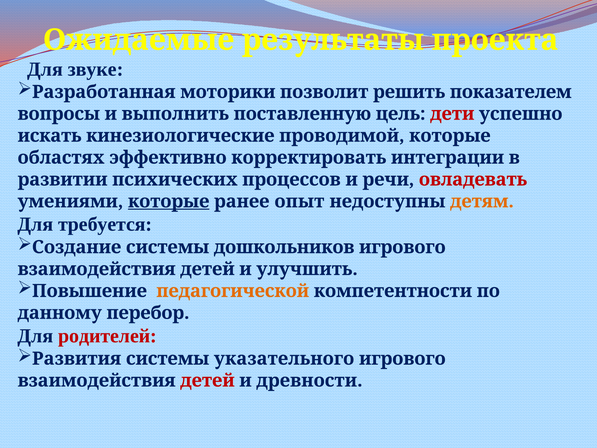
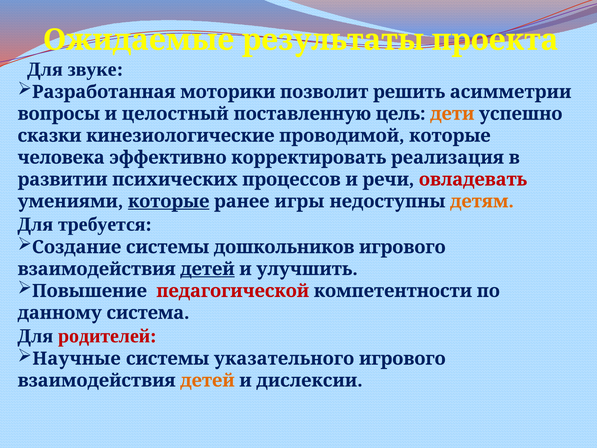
показателем: показателем -> асимметрии (511, 92)
выполнить: выполнить -> целостный (175, 114)
дети colour: red -> orange (452, 114)
искать: искать -> сказки (50, 136)
областях: областях -> человека (61, 157)
интеграции: интеграции -> реализация (447, 157)
опыт: опыт -> игры (299, 201)
детей underline: none -> present (207, 269)
педагогической colour: orange -> red (233, 291)
перебор: перебор -> система (148, 313)
Развития: Развития -> Научные (77, 358)
детей colour: red -> orange (207, 380)
древности: древности -> дислексии (310, 380)
